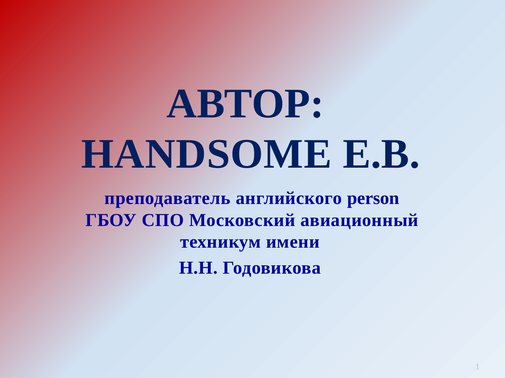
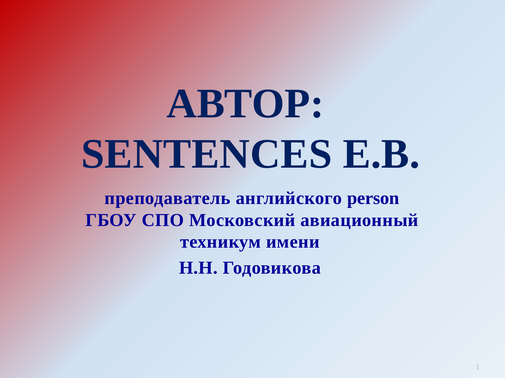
HANDSOME: HANDSOME -> SENTENCES (207, 154)
